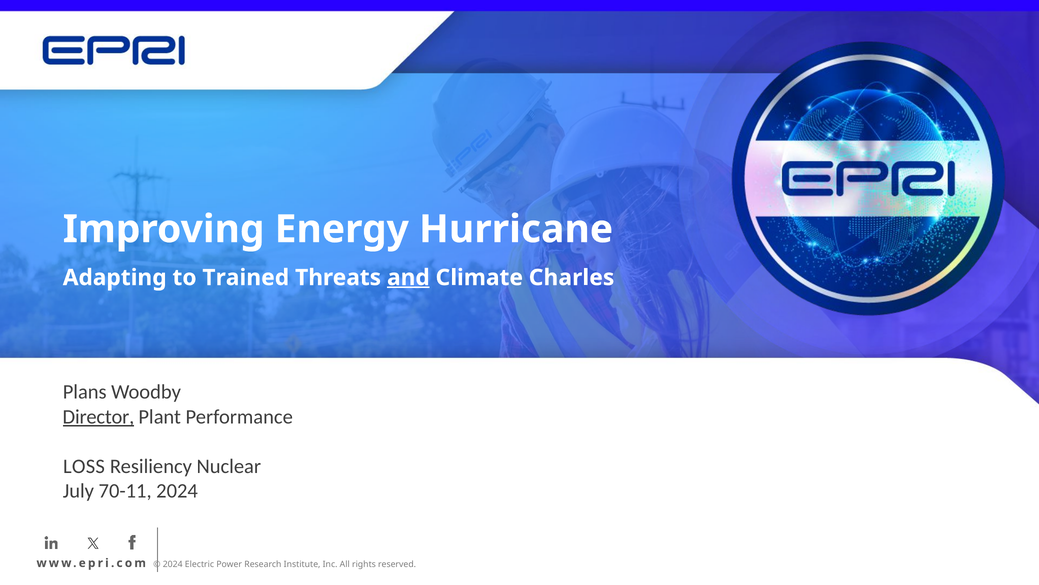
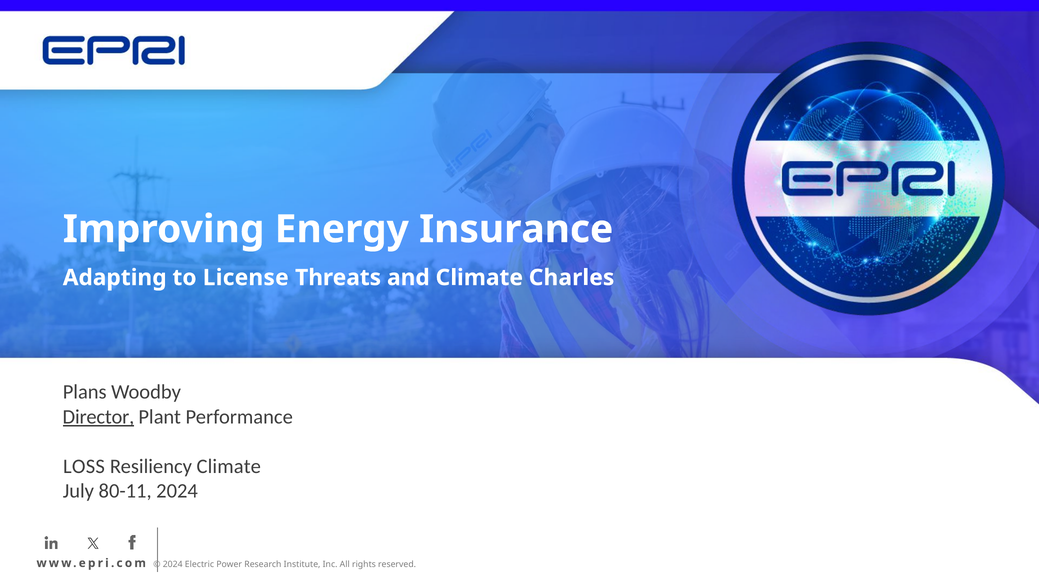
Hurricane: Hurricane -> Insurance (516, 229)
Trained: Trained -> License (246, 277)
and underline: present -> none (408, 277)
Resiliency Nuclear: Nuclear -> Climate (229, 466)
70-11: 70-11 -> 80-11 (125, 490)
